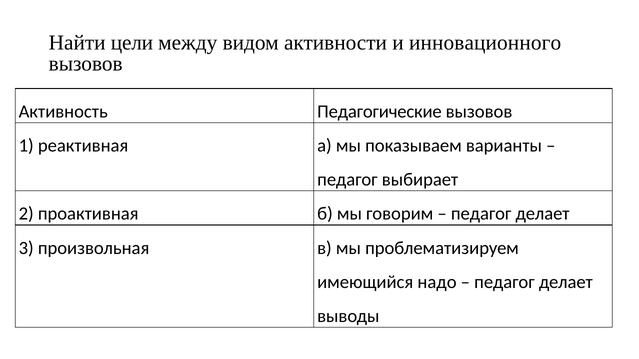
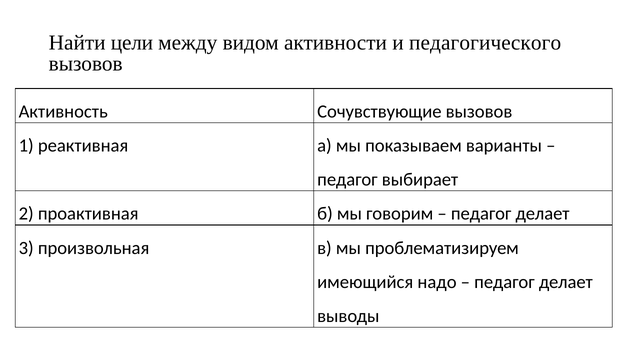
инновационного: инновационного -> педагогического (485, 43)
Педагогические: Педагогические -> Сочувствующие (379, 112)
